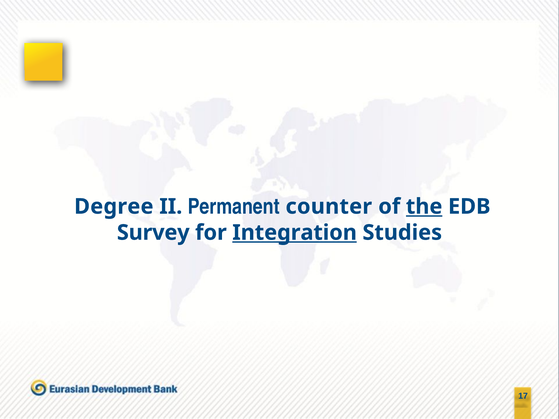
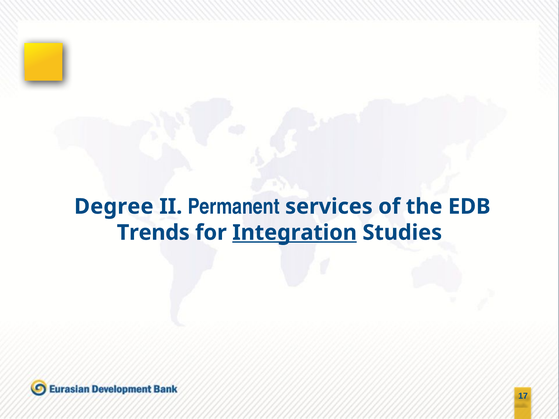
counter: counter -> services (329, 207)
the underline: present -> none (424, 207)
Survey: Survey -> Trends (153, 233)
